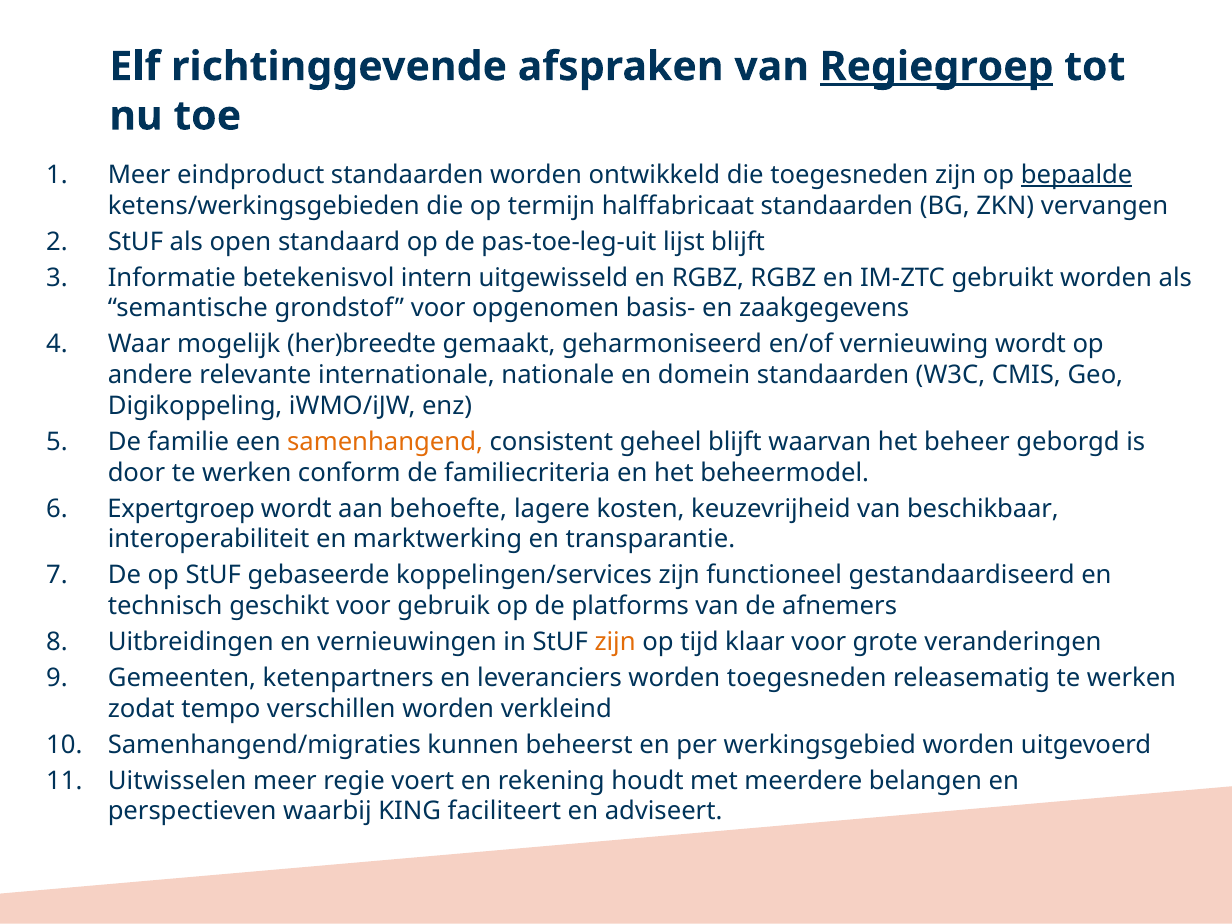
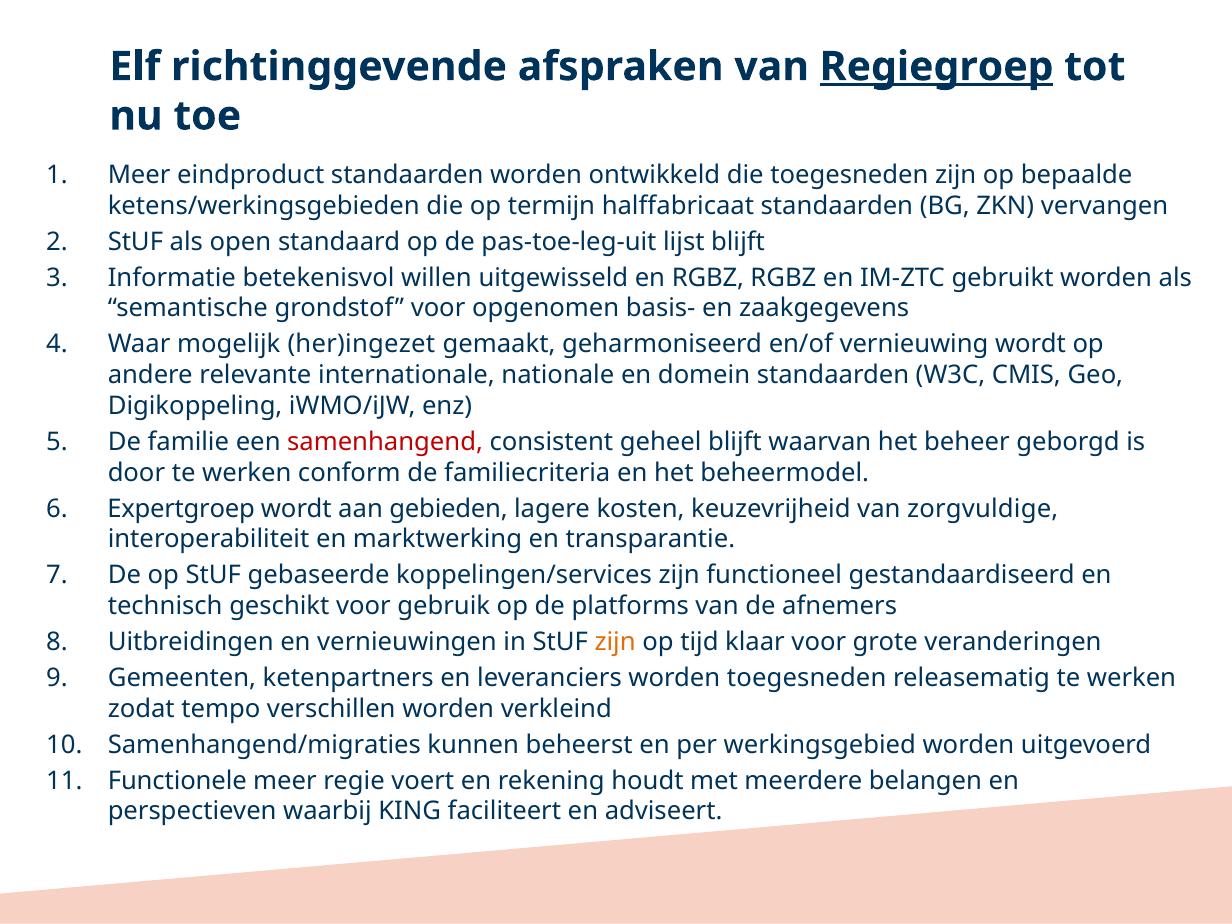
bepaalde underline: present -> none (1077, 175)
intern: intern -> willen (436, 278)
her)breedte: her)breedte -> her)ingezet (361, 344)
samenhangend colour: orange -> red (385, 442)
behoefte: behoefte -> gebieden (449, 509)
beschikbaar: beschikbaar -> zorgvuldige (983, 509)
Uitwisselen: Uitwisselen -> Functionele (177, 781)
